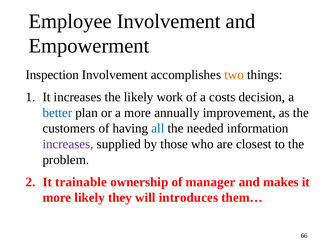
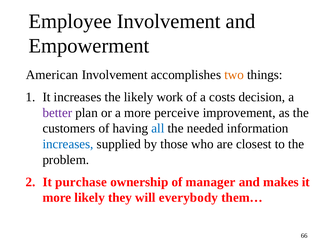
Inspection: Inspection -> American (52, 75)
better colour: blue -> purple (57, 113)
annually: annually -> perceive (177, 113)
increases colour: purple -> blue (68, 144)
trainable: trainable -> purchase (81, 182)
introduces: introduces -> everybody (188, 198)
